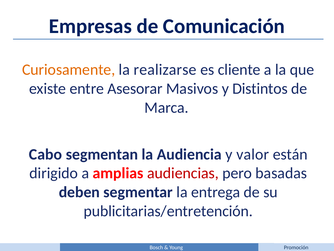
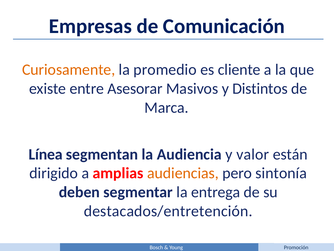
realizarse: realizarse -> promedio (165, 70)
Cabo: Cabo -> Línea (46, 154)
audiencias colour: red -> orange (183, 173)
basadas: basadas -> sintonía (281, 173)
publicitarias/entretención: publicitarias/entretención -> destacados/entretención (168, 211)
